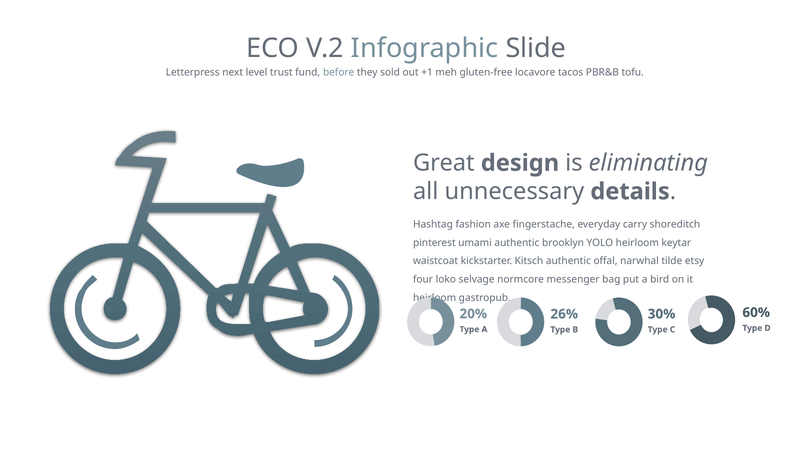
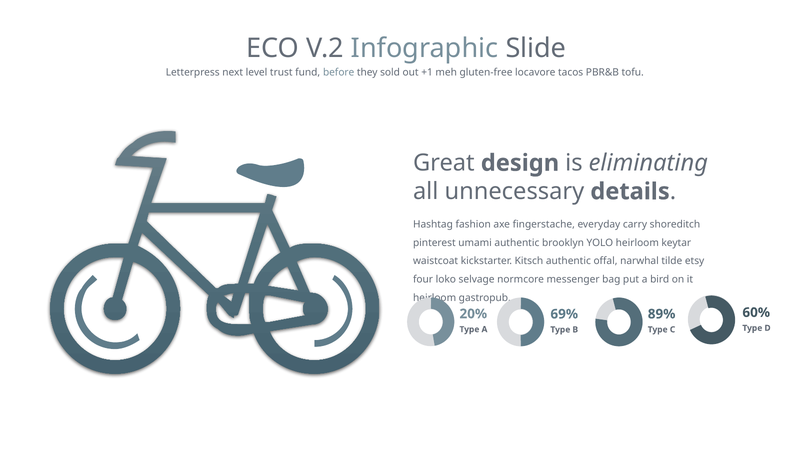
26%: 26% -> 69% (564, 314)
30%: 30% -> 89% (662, 314)
